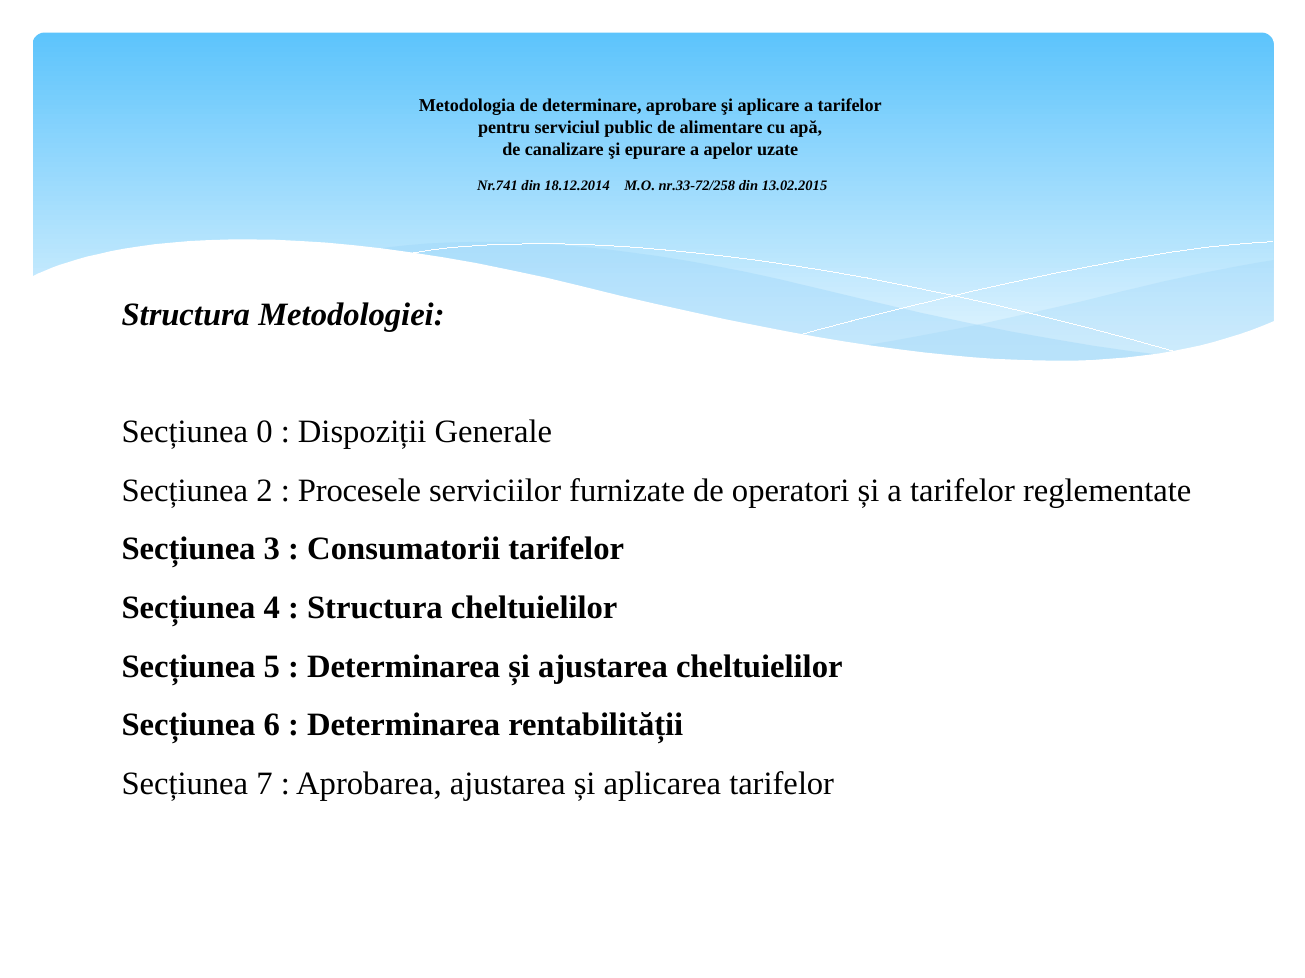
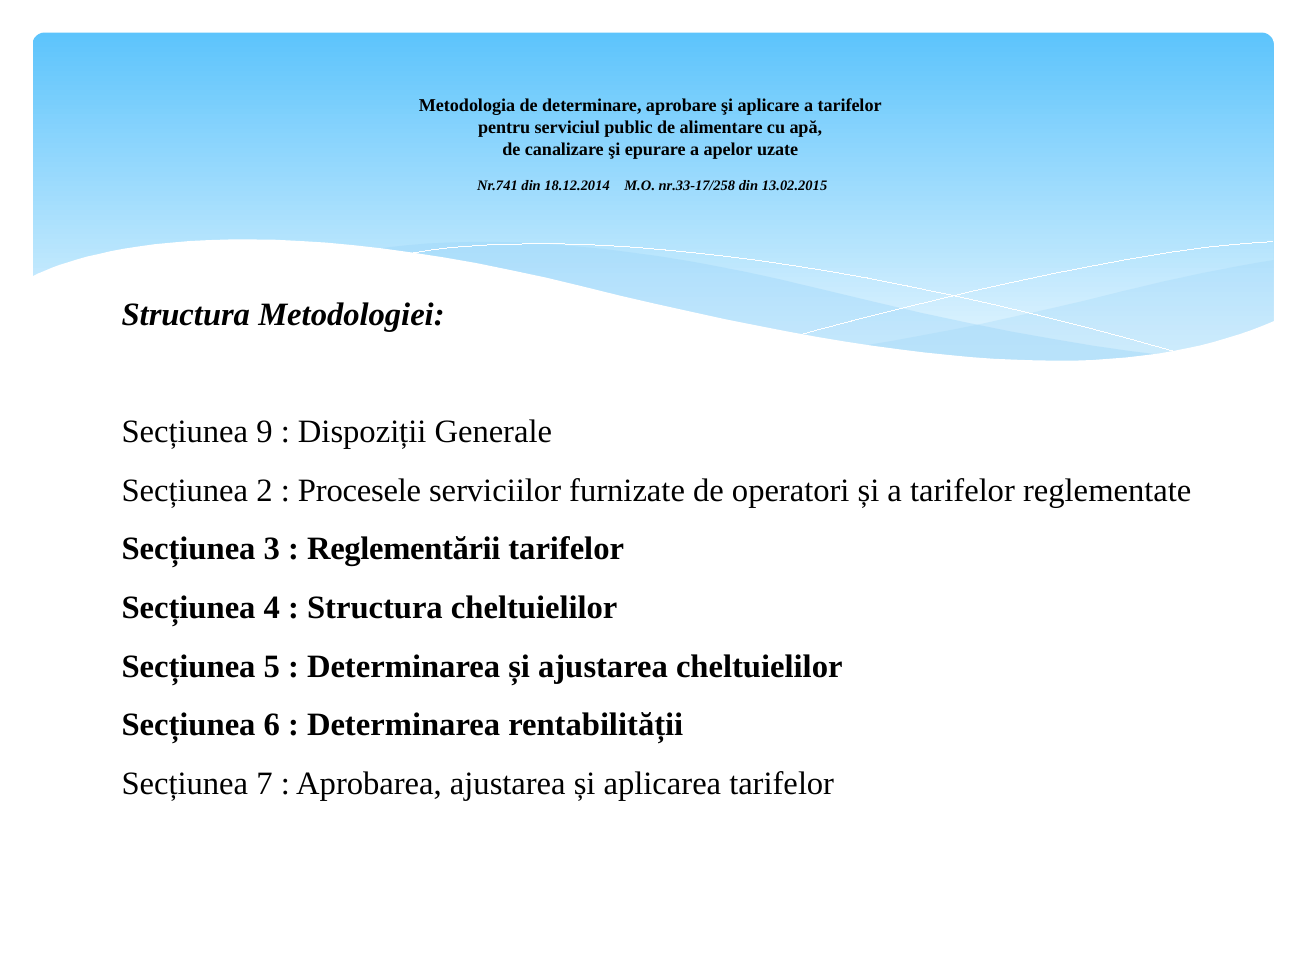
nr.33-72/258: nr.33-72/258 -> nr.33-17/258 (697, 186)
0: 0 -> 9 (264, 432)
Consumatorii: Consumatorii -> Reglementării (404, 549)
